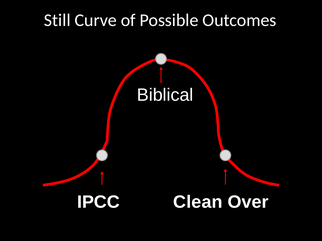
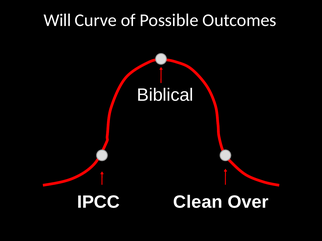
Still: Still -> Will (57, 20)
